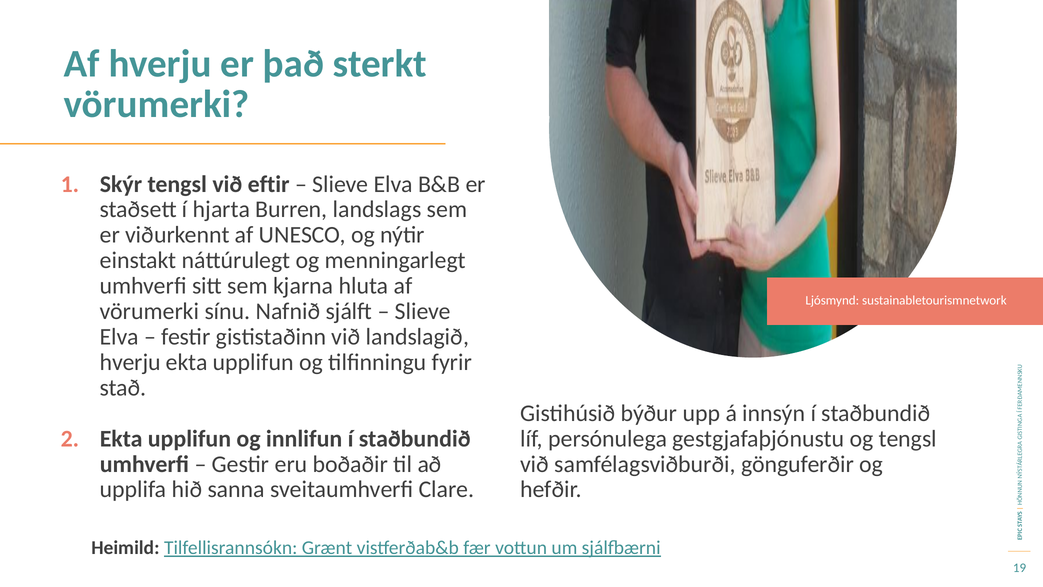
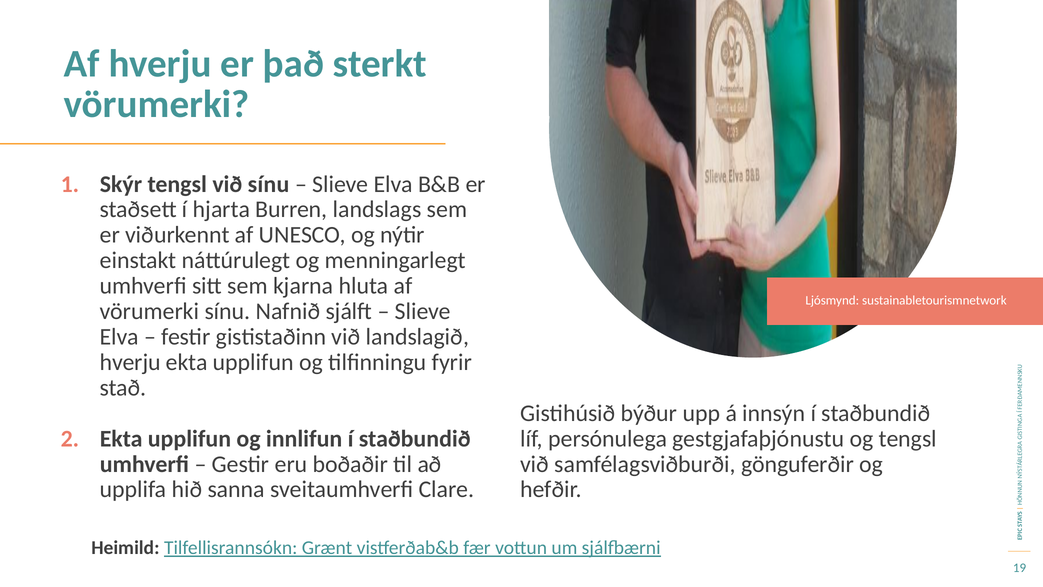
við eftir: eftir -> sínu (268, 184)
